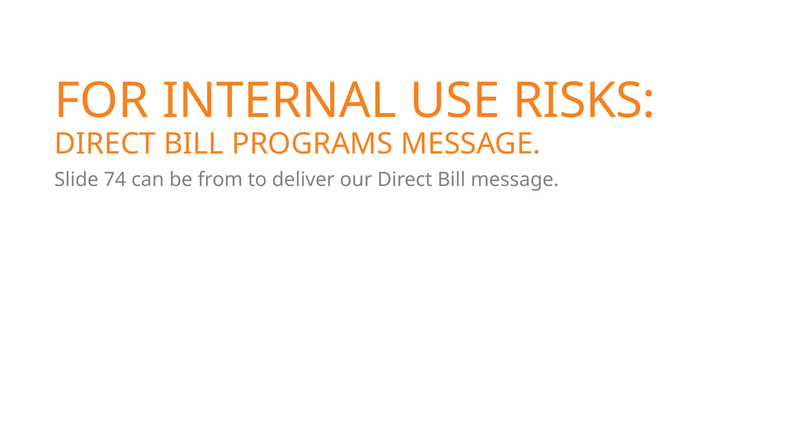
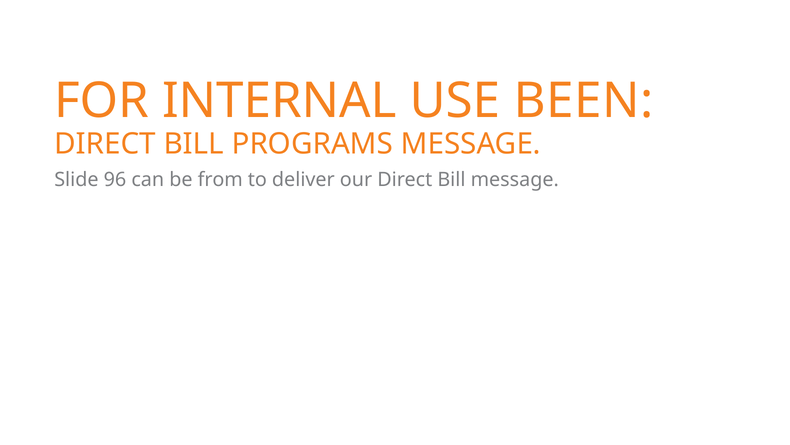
RISKS: RISKS -> BEEN (584, 101)
74: 74 -> 96 (115, 179)
